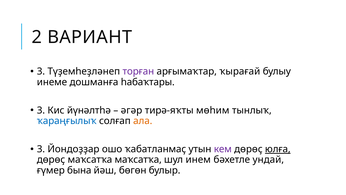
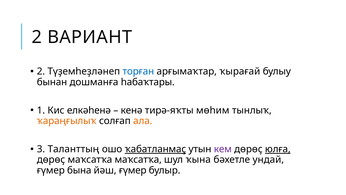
3: 3 -> 2 (41, 71)
торған colour: purple -> blue (138, 71)
инеме: инеме -> бынан (52, 82)
3: 3 -> 1 (41, 110)
йүнәлтһә: йүнәлтһә -> елкәһенә (89, 110)
әгәр: әгәр -> кенә (132, 110)
ҡараңғылыҡ colour: blue -> orange (67, 121)
Йондоҙҙар: Йондоҙҙар -> Таланттың (73, 149)
ҡабатланмаҫ underline: none -> present (155, 149)
инем: инем -> ҡына (198, 159)
йәш бөгөн: бөгөн -> ғүмер (133, 170)
